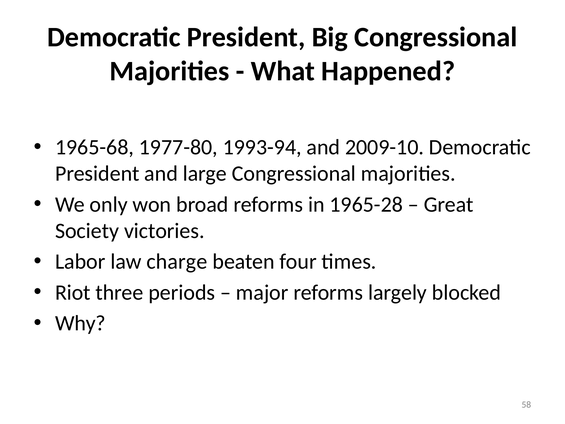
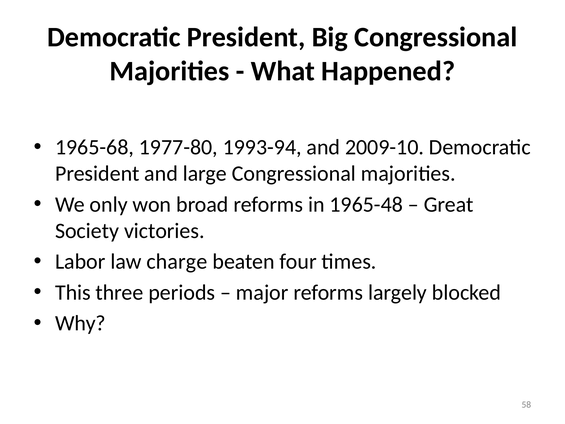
1965-28: 1965-28 -> 1965-48 (366, 204)
Riot: Riot -> This (73, 292)
